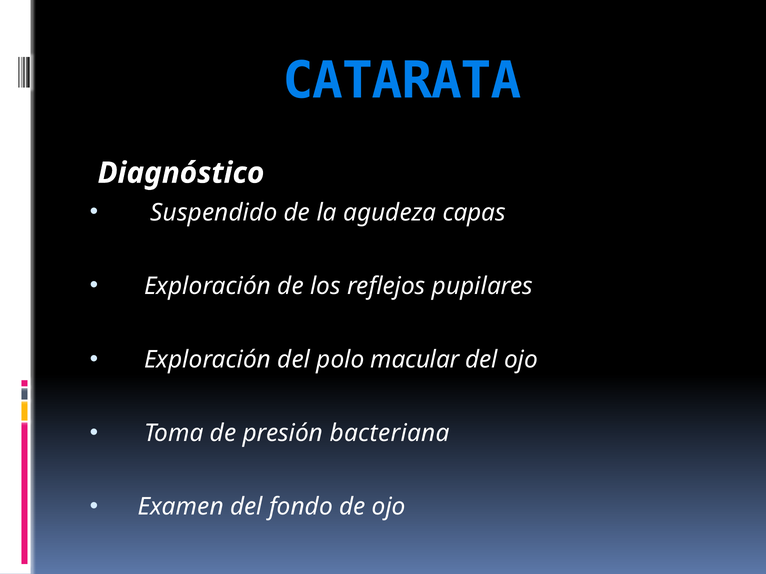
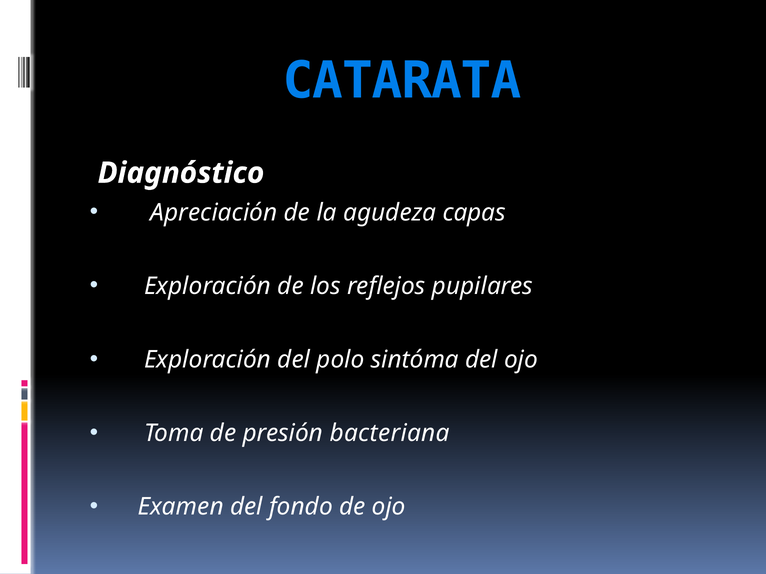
Suspendido: Suspendido -> Apreciación (214, 213)
macular: macular -> sintóma (415, 360)
